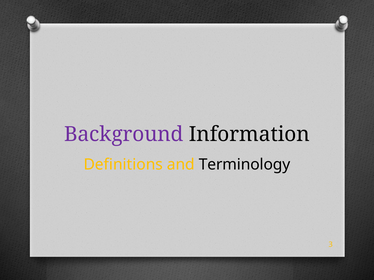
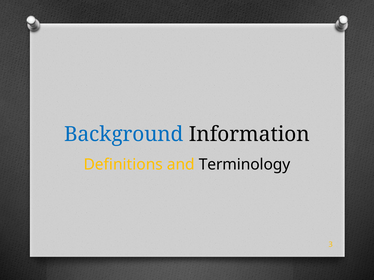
Background colour: purple -> blue (124, 134)
